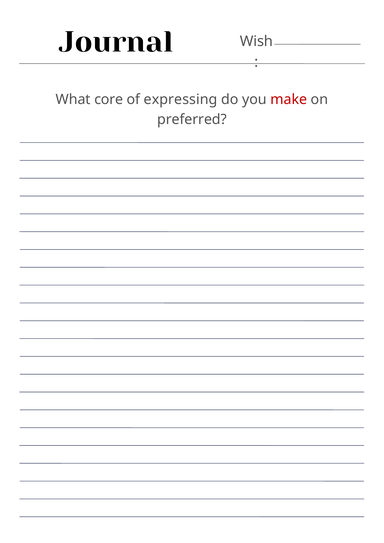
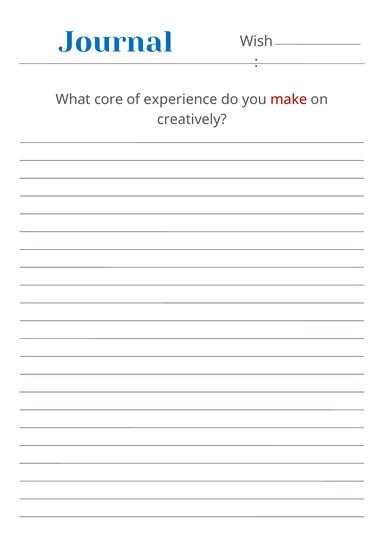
Journal colour: black -> blue (116, 42)
expressing: expressing -> experience (181, 100)
preferred: preferred -> creatively (192, 119)
